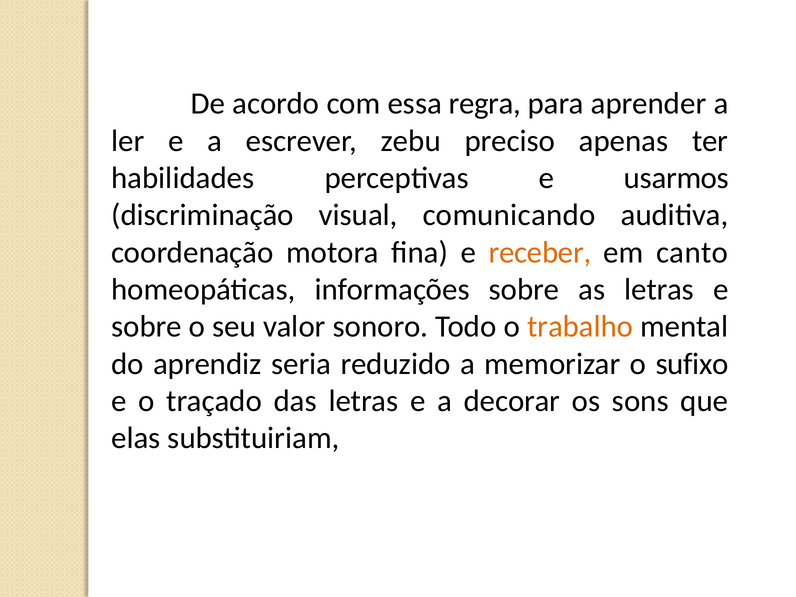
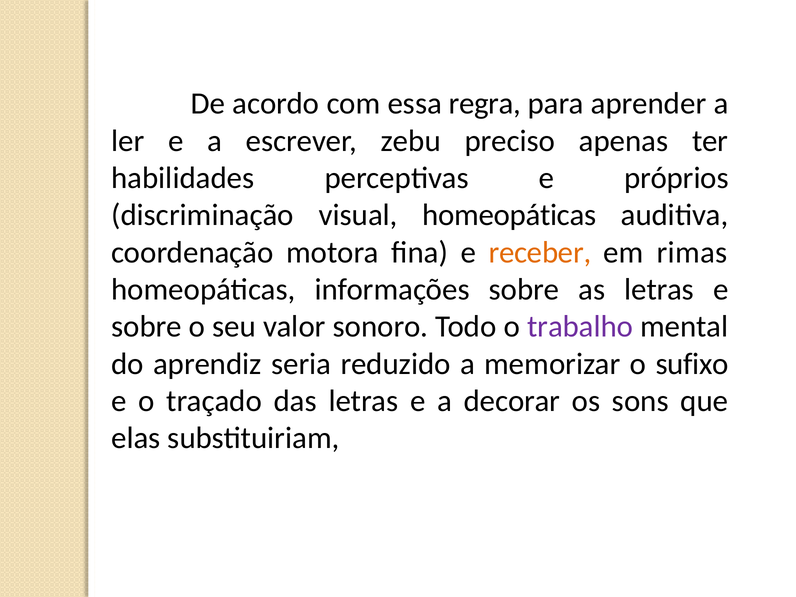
usarmos: usarmos -> próprios (676, 178)
visual comunicando: comunicando -> homeopáticas (509, 215)
canto: canto -> rimas (692, 252)
trabalho colour: orange -> purple (580, 327)
